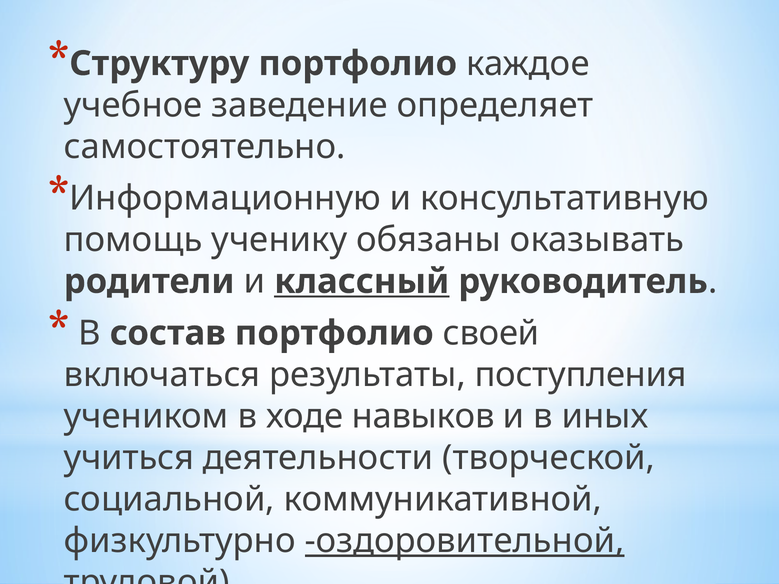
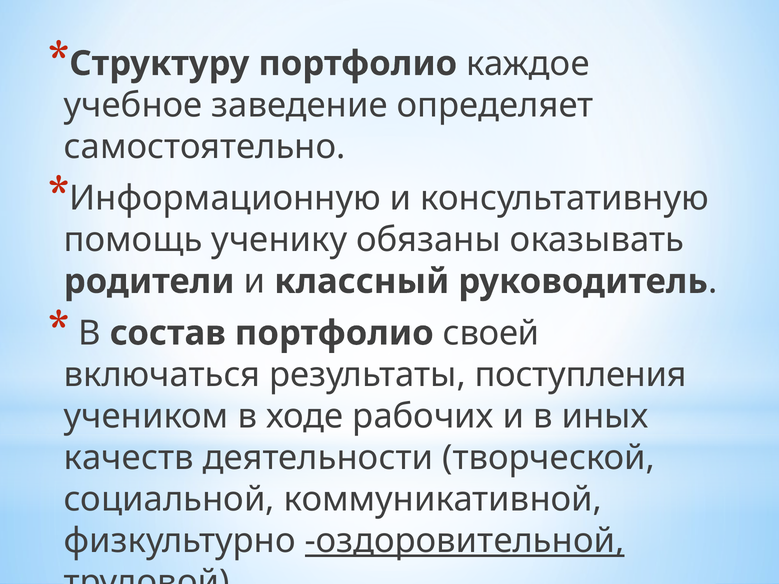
классный underline: present -> none (362, 282)
навыков: навыков -> рабочих (423, 416)
учиться: учиться -> качеств (129, 458)
